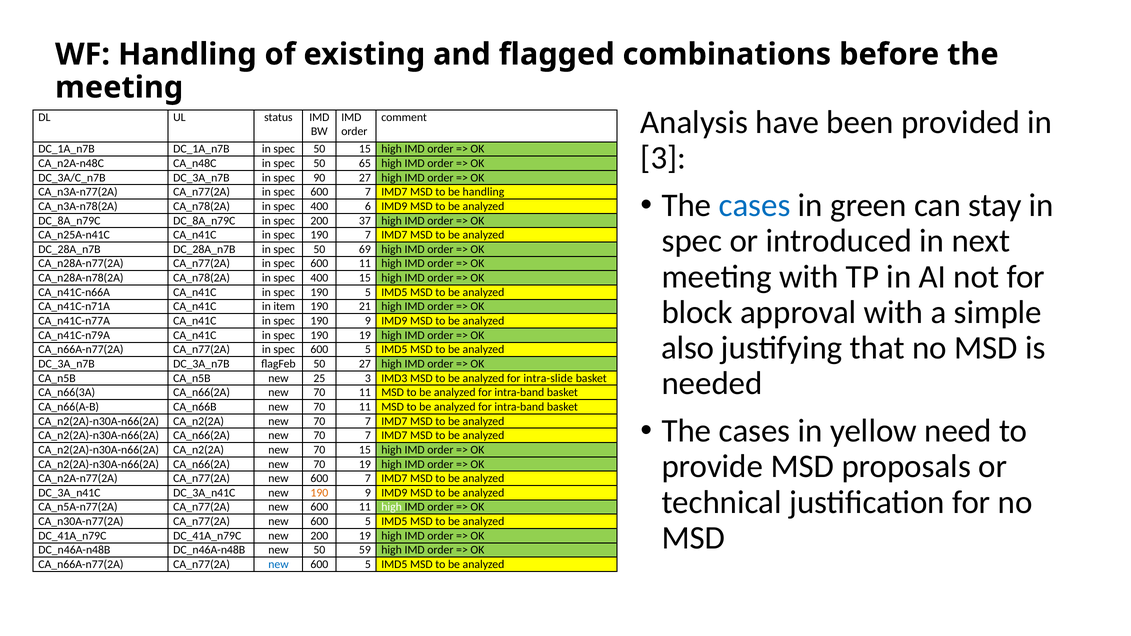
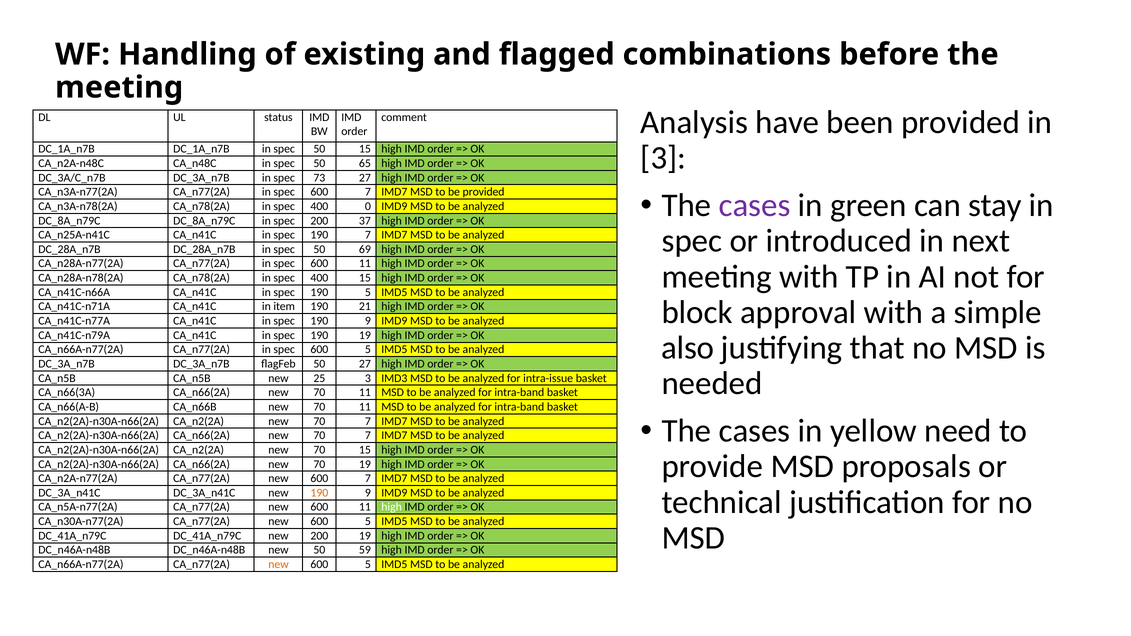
90: 90 -> 73 (319, 178)
be handling: handling -> provided (484, 192)
cases colour: blue -> purple (755, 206)
6: 6 -> 0 (368, 206)
intra-slide: intra-slide -> intra-issue (548, 378)
new colour: blue -> orange (279, 565)
